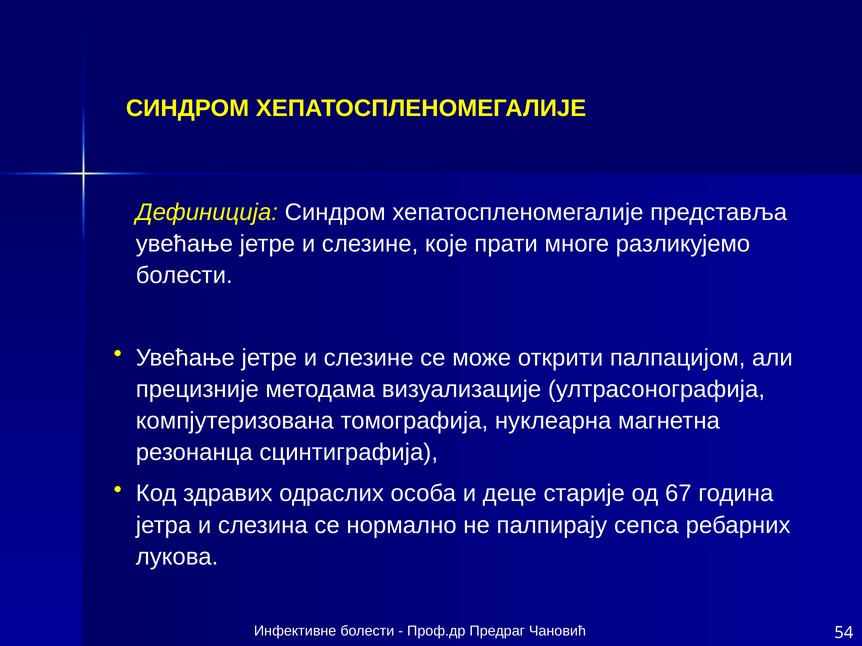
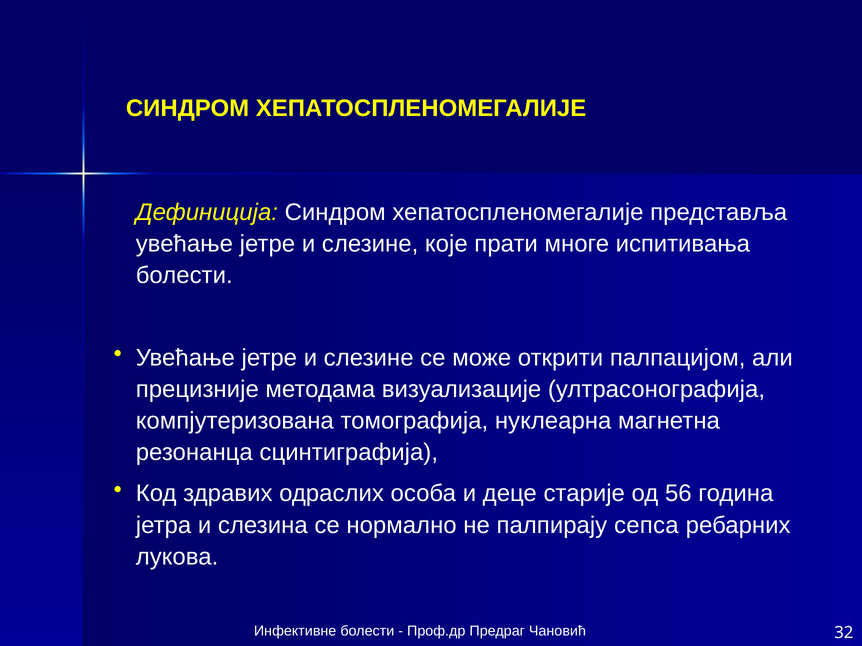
разликујемо: разликујемо -> испитивања (683, 244)
67: 67 -> 56 (678, 494)
54: 54 -> 32 (844, 633)
